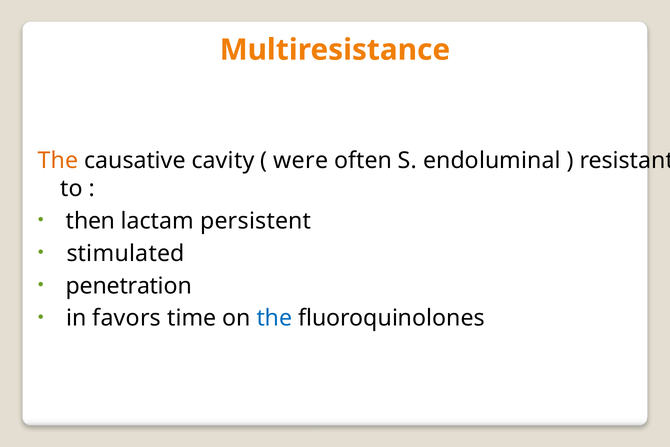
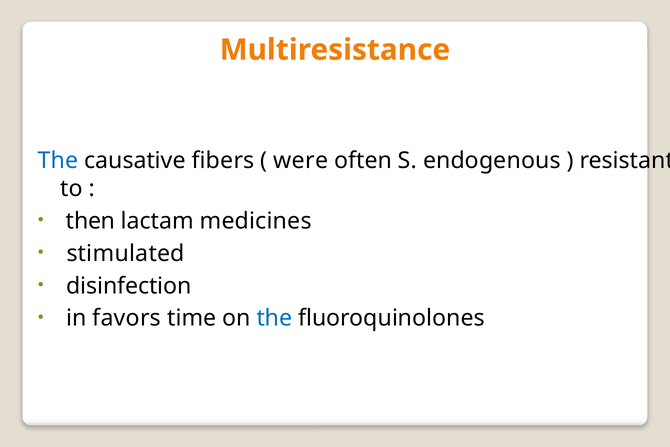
The colour: orange -> blue (58, 160)
cavity: cavity -> fibers (223, 160)
endoluminal: endoluminal -> endogenous (492, 160)
persistent: persistent -> medicines (256, 221)
penetration: penetration -> disinfection (129, 286)
